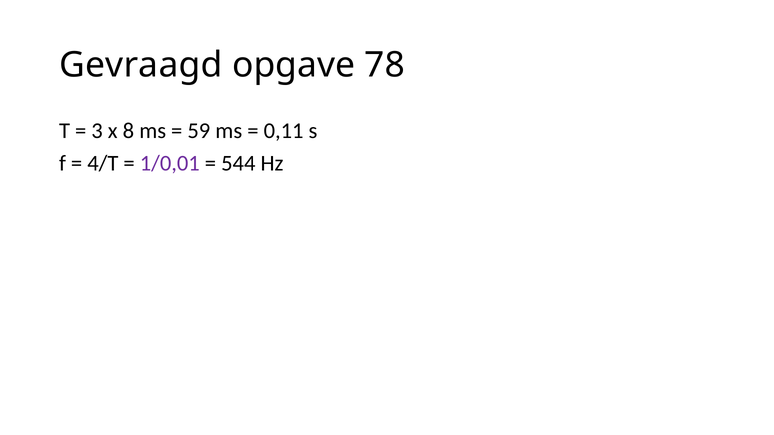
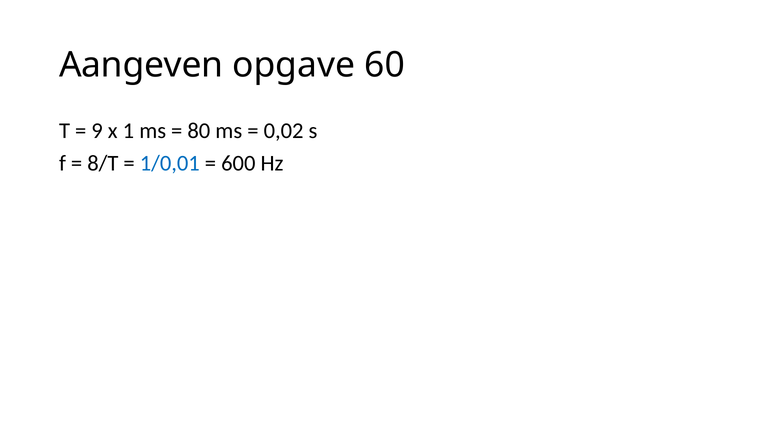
Gevraagd: Gevraagd -> Aangeven (141, 65)
78: 78 -> 60 (385, 65)
3: 3 -> 9 (97, 131)
8: 8 -> 1 (128, 131)
59: 59 -> 80 (199, 131)
0,11: 0,11 -> 0,02 (284, 131)
4/T: 4/T -> 8/T (103, 163)
1/0,01 colour: purple -> blue (170, 163)
544: 544 -> 600 (238, 163)
